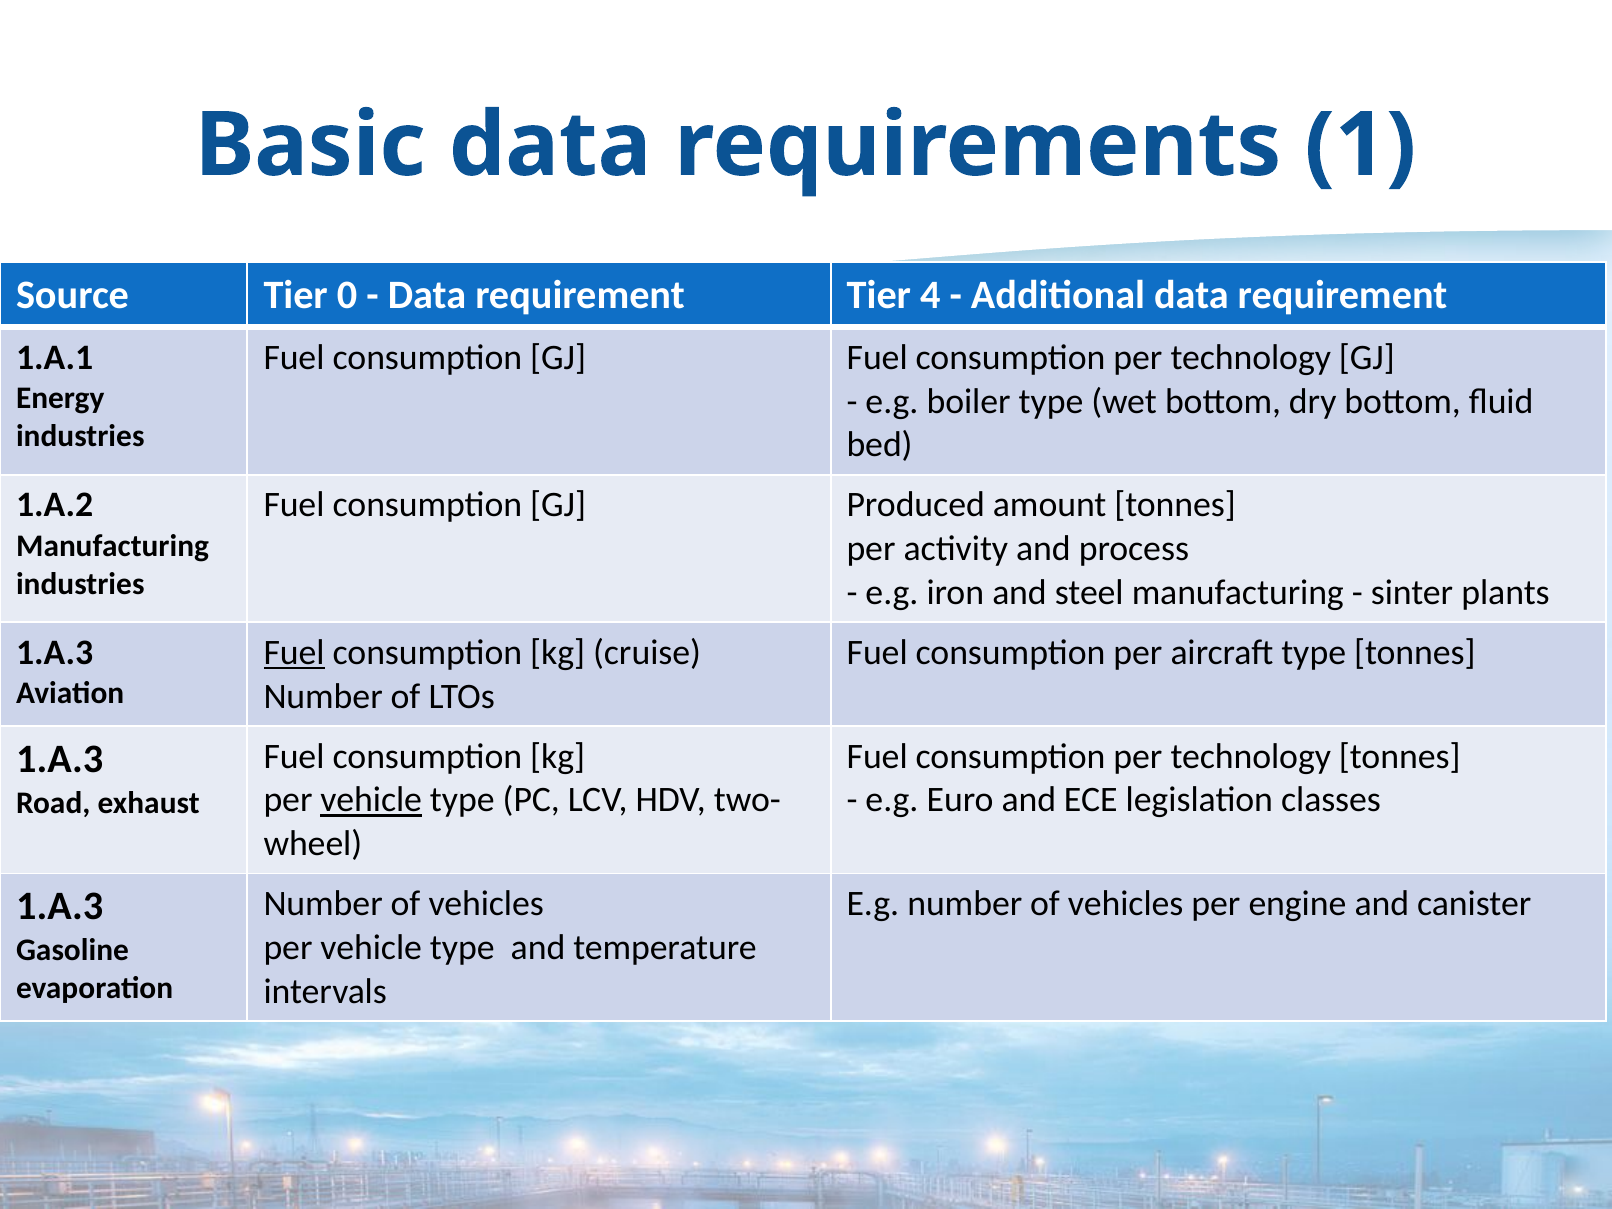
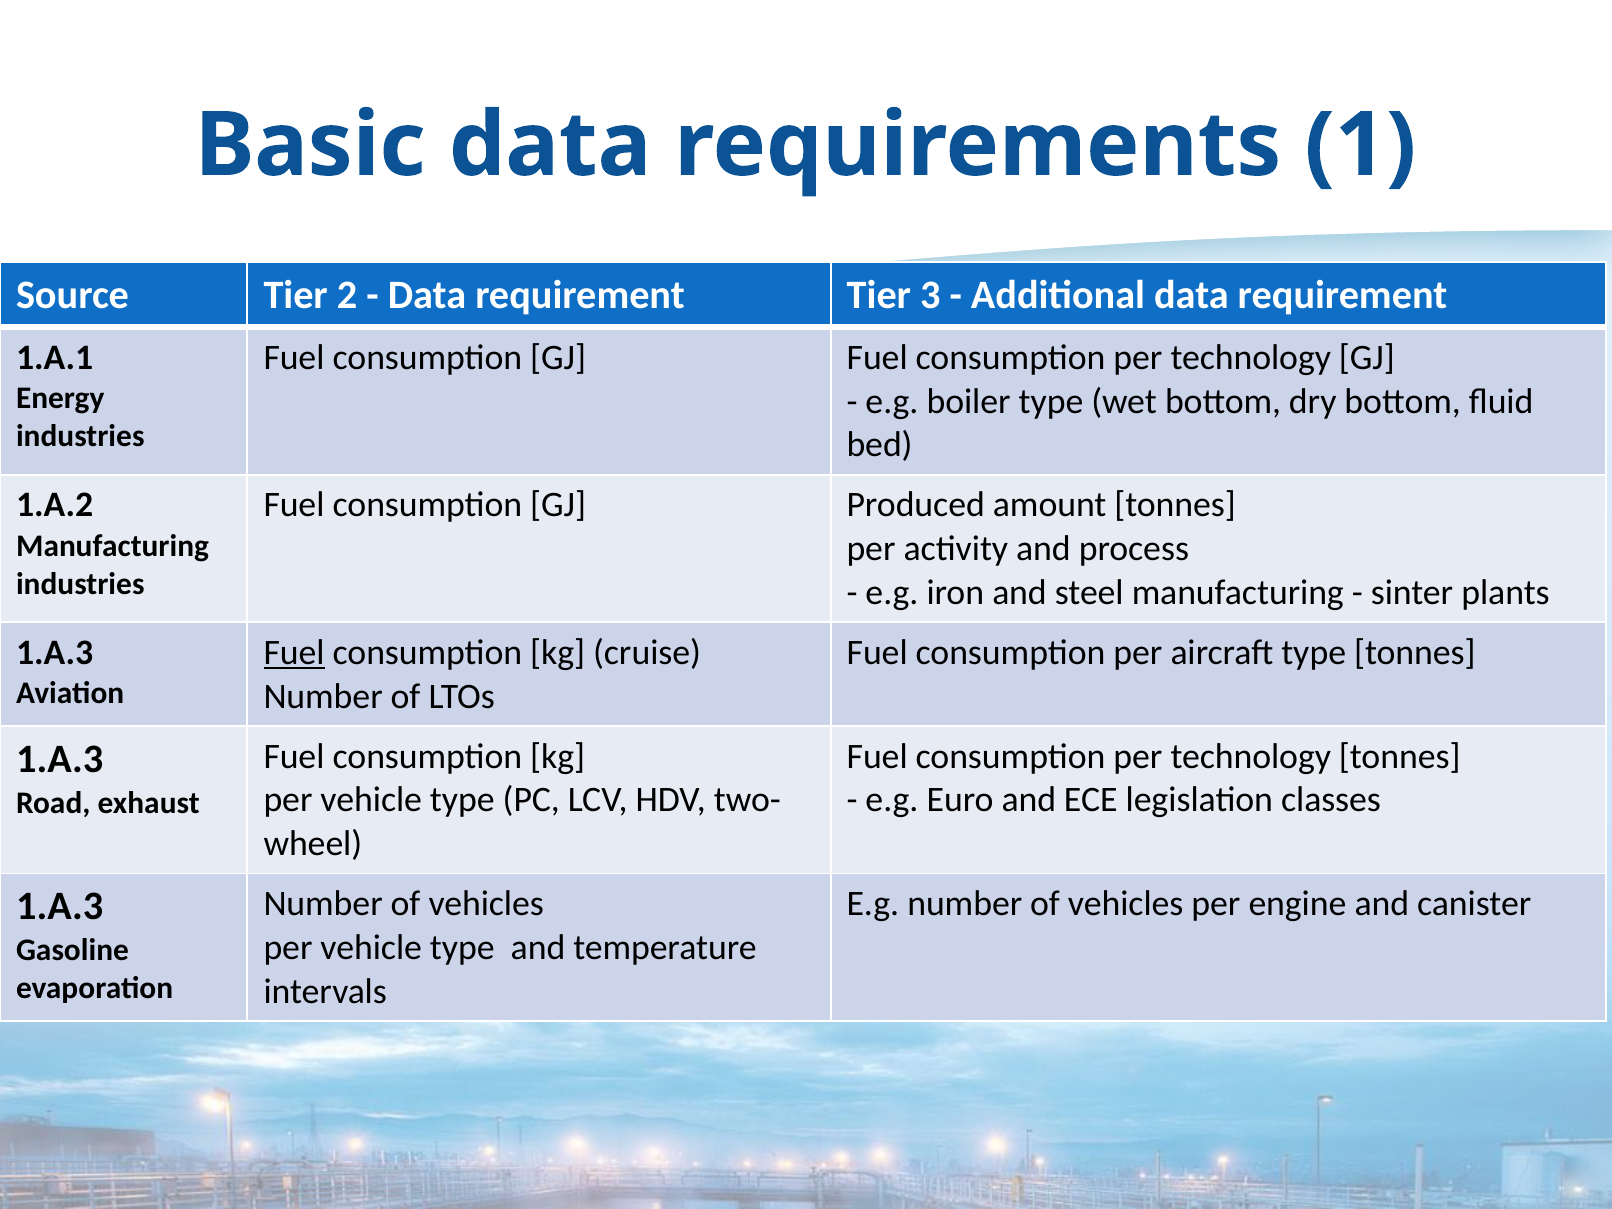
0: 0 -> 2 (347, 295)
4: 4 -> 3 (930, 295)
vehicle underline: present -> none (371, 800)
